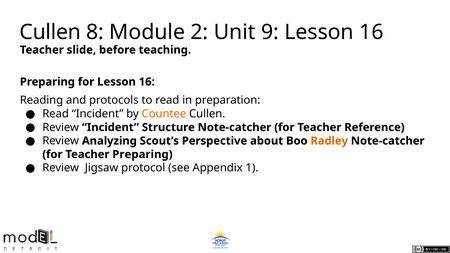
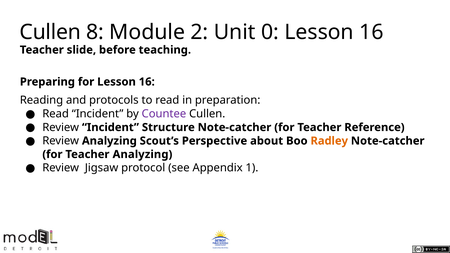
9: 9 -> 0 (270, 32)
Countee colour: orange -> purple (164, 114)
Teacher Preparing: Preparing -> Analyzing (142, 154)
